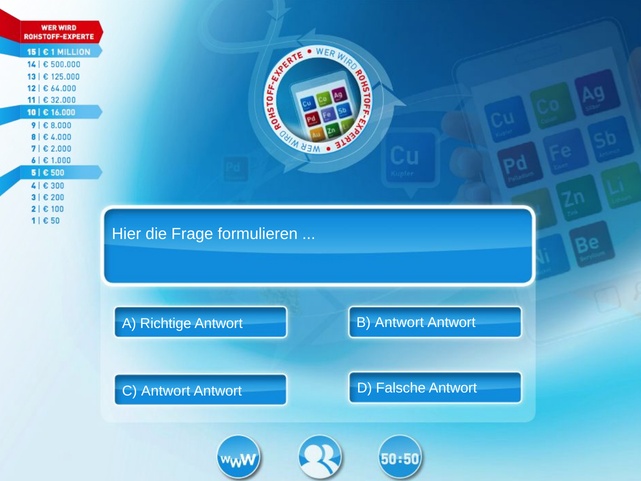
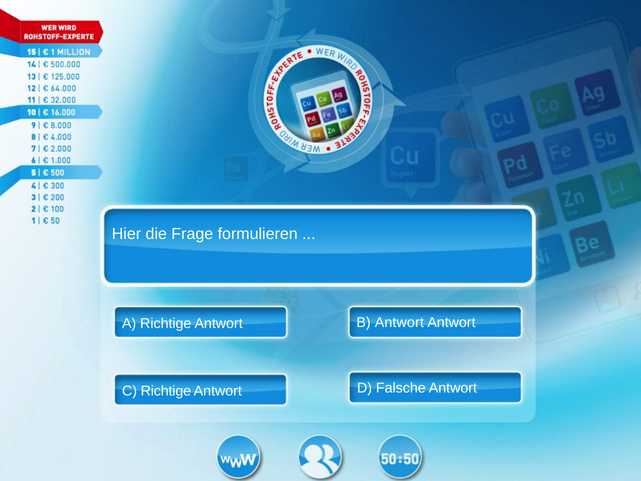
C Antwort: Antwort -> Richtige (166, 391)
